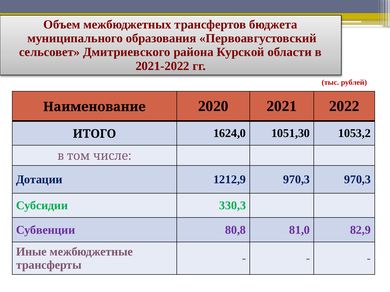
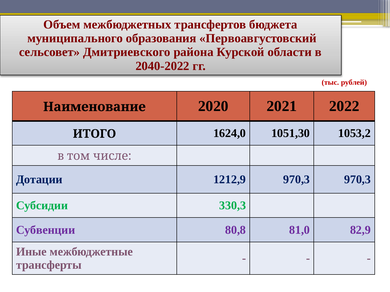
2021-2022: 2021-2022 -> 2040-2022 (162, 66)
